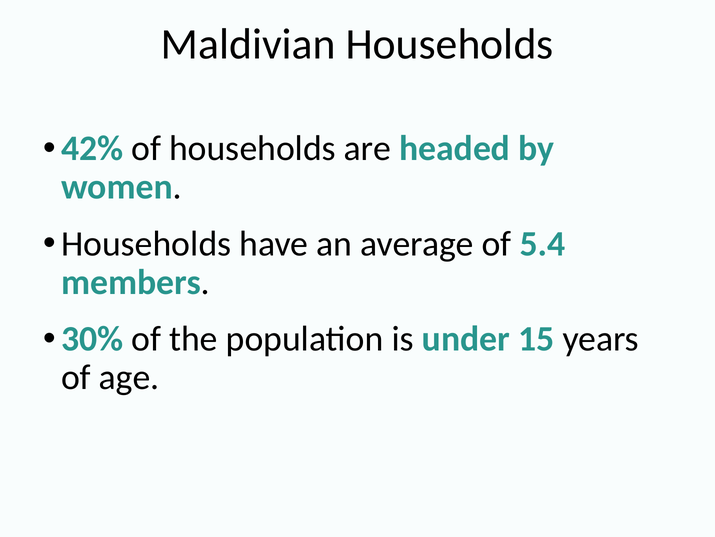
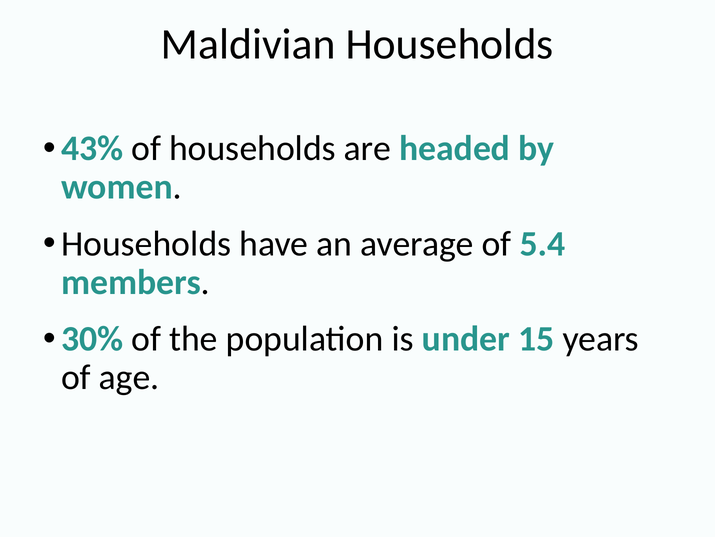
42%: 42% -> 43% (92, 148)
